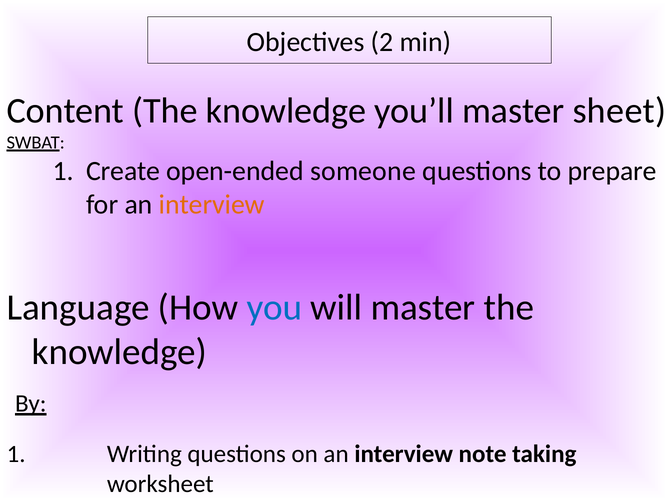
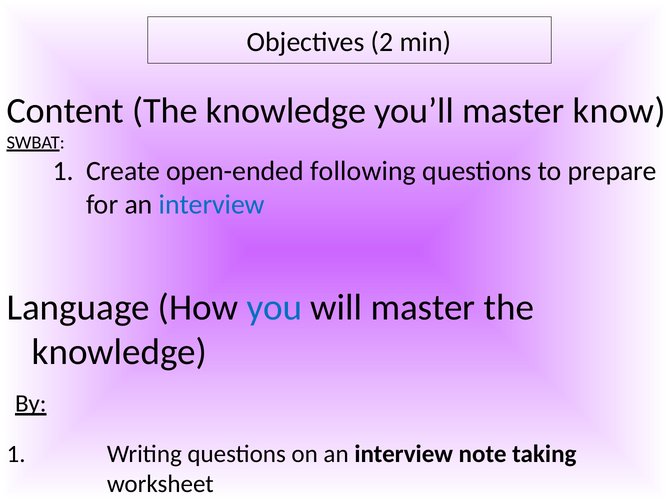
sheet: sheet -> know (619, 111)
someone: someone -> following (363, 171)
interview colour: orange -> blue (212, 204)
